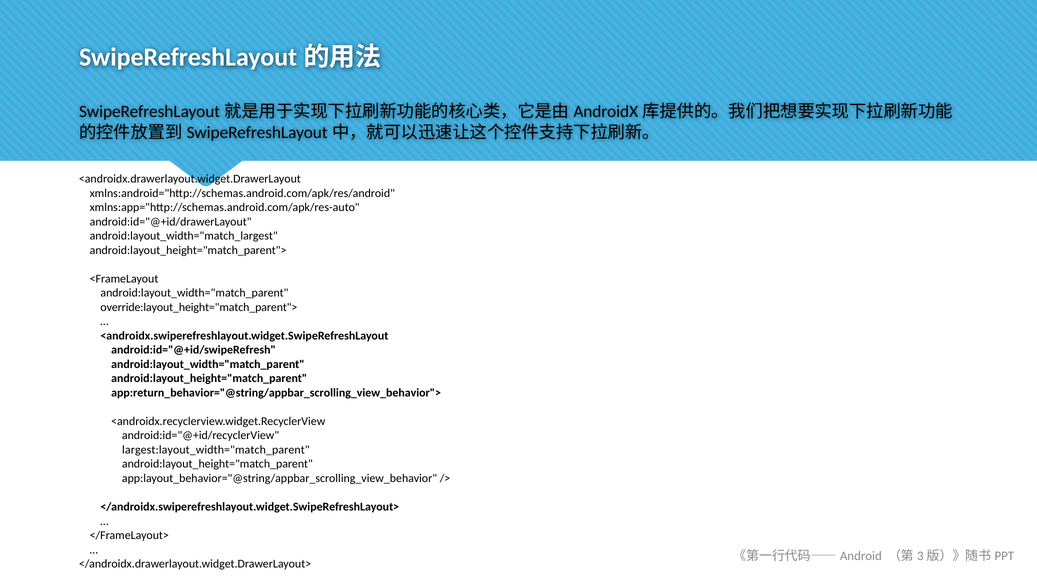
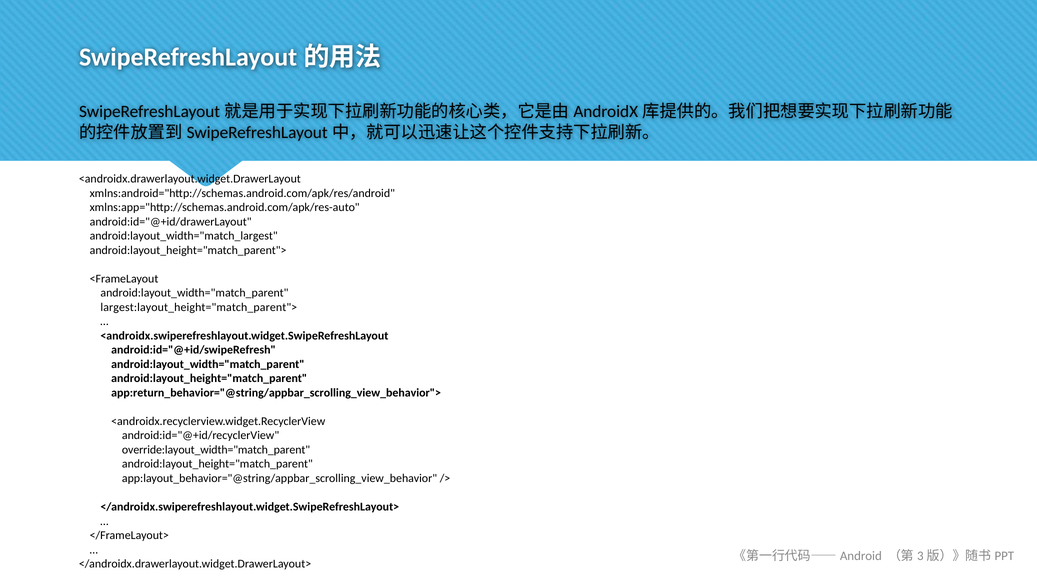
override:layout_height="match_parent">: override:layout_height="match_parent"> -> largest:layout_height="match_parent"> (199, 307)
largest:layout_width="match_parent: largest:layout_width="match_parent -> override:layout_width="match_parent (216, 450)
